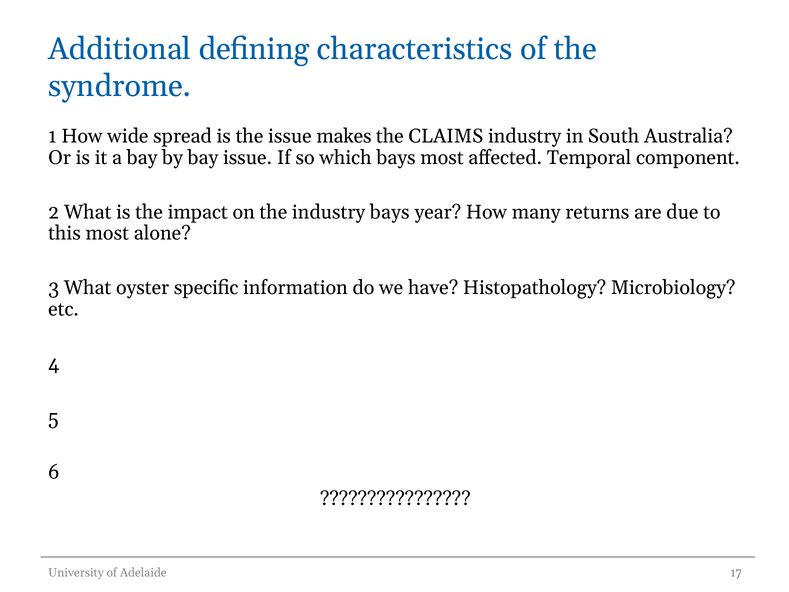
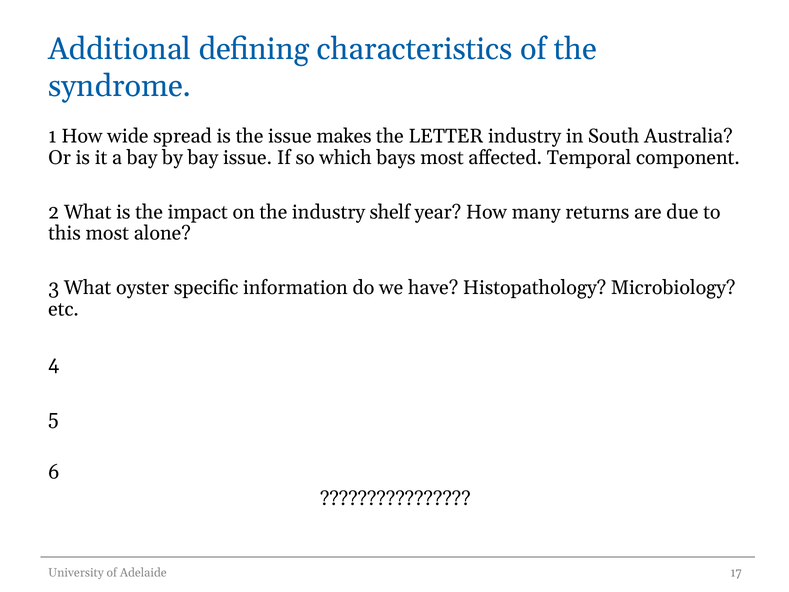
CLAIMS: CLAIMS -> LETTER (446, 136)
industry bays: bays -> shelf (390, 212)
